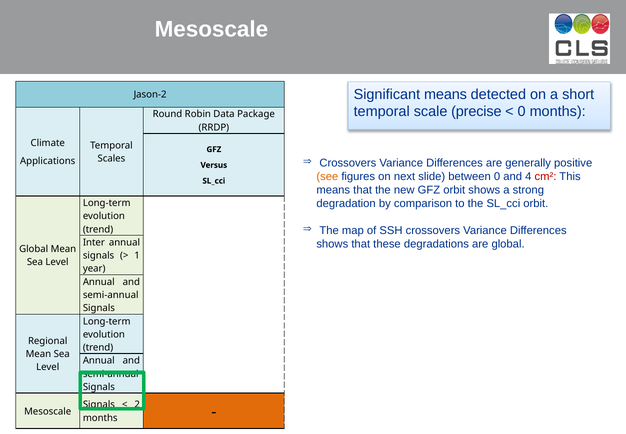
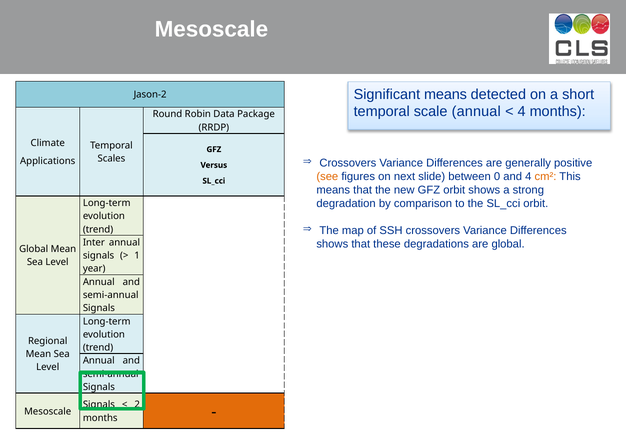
scale precise: precise -> annual (476, 111)
0: 0 -> 4 (522, 111)
cm² colour: red -> orange (545, 176)
